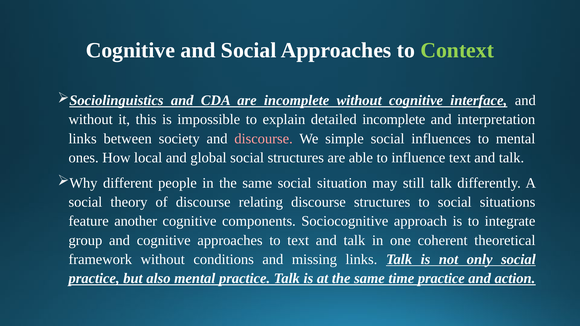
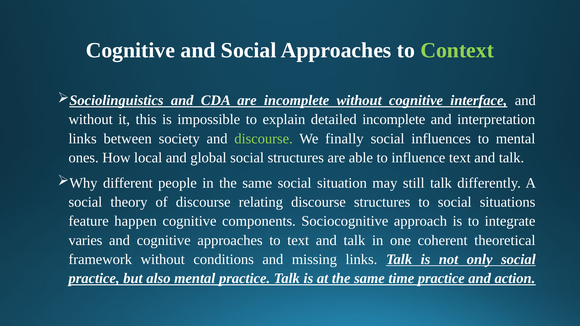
discourse colour: pink -> light green (264, 139)
simple: simple -> finally (344, 139)
another: another -> happen (136, 221)
group: group -> varies (85, 240)
